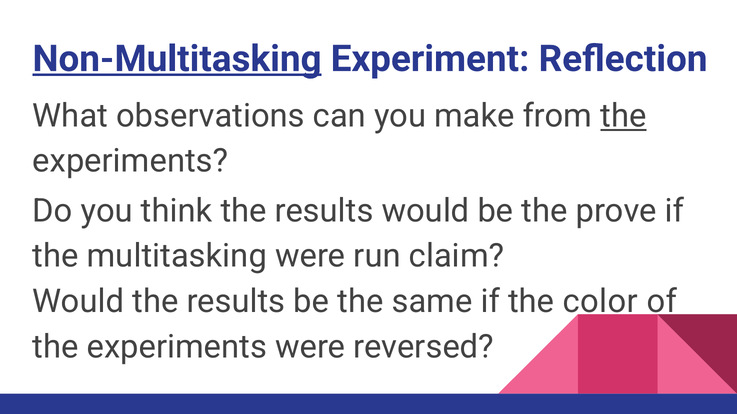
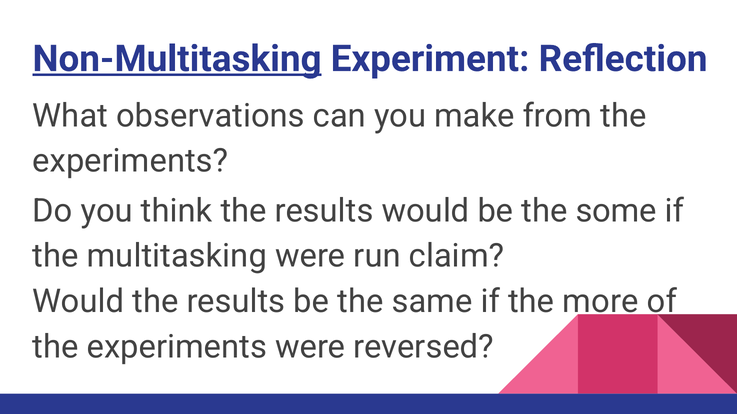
the underline: present -> none (623, 116)
prove: prove -> some (616, 211)
color: color -> more (600, 302)
